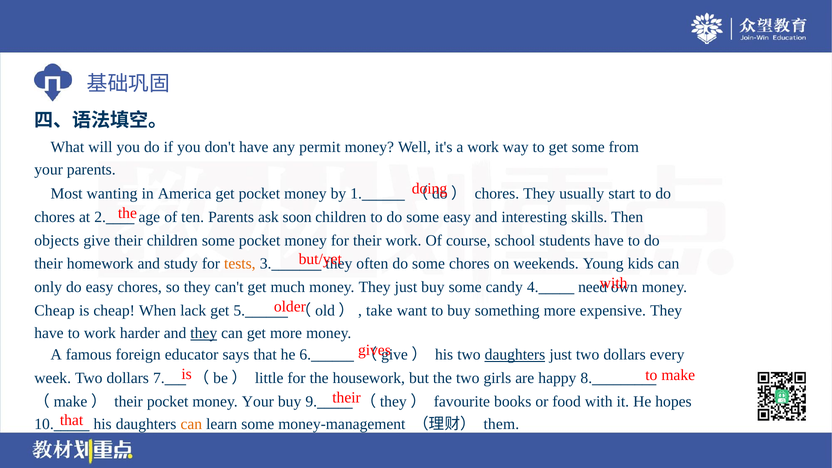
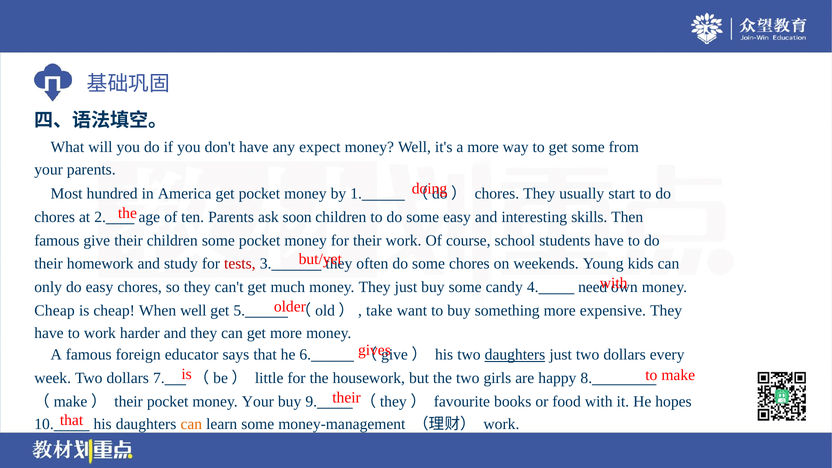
permit: permit -> expect (320, 147)
a work: work -> more (483, 147)
wanting: wanting -> hundred (112, 194)
objects: objects -> famous (57, 240)
tests colour: orange -> red (240, 264)
When lack: lack -> well (193, 311)
they underline: present -> none (204, 333)
them: them -> work (501, 424)
